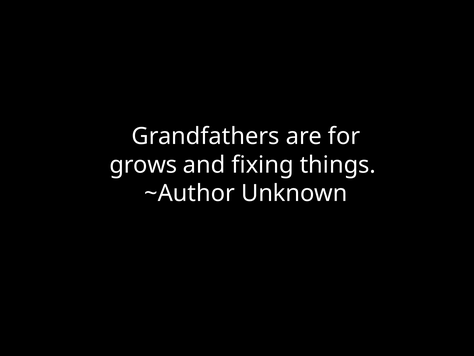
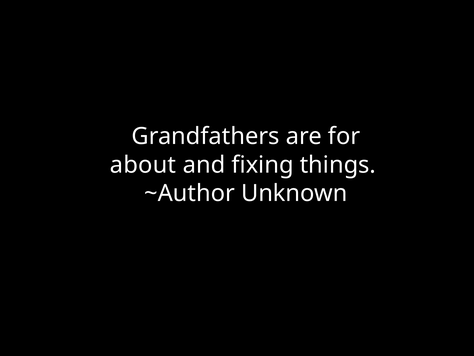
grows: grows -> about (143, 165)
